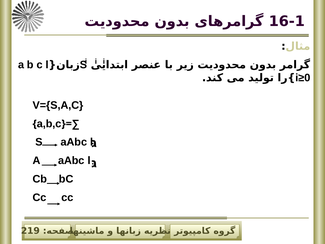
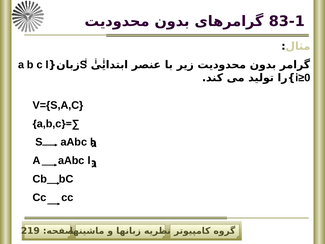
16-1: 16-1 -> 83-1 (287, 21)
